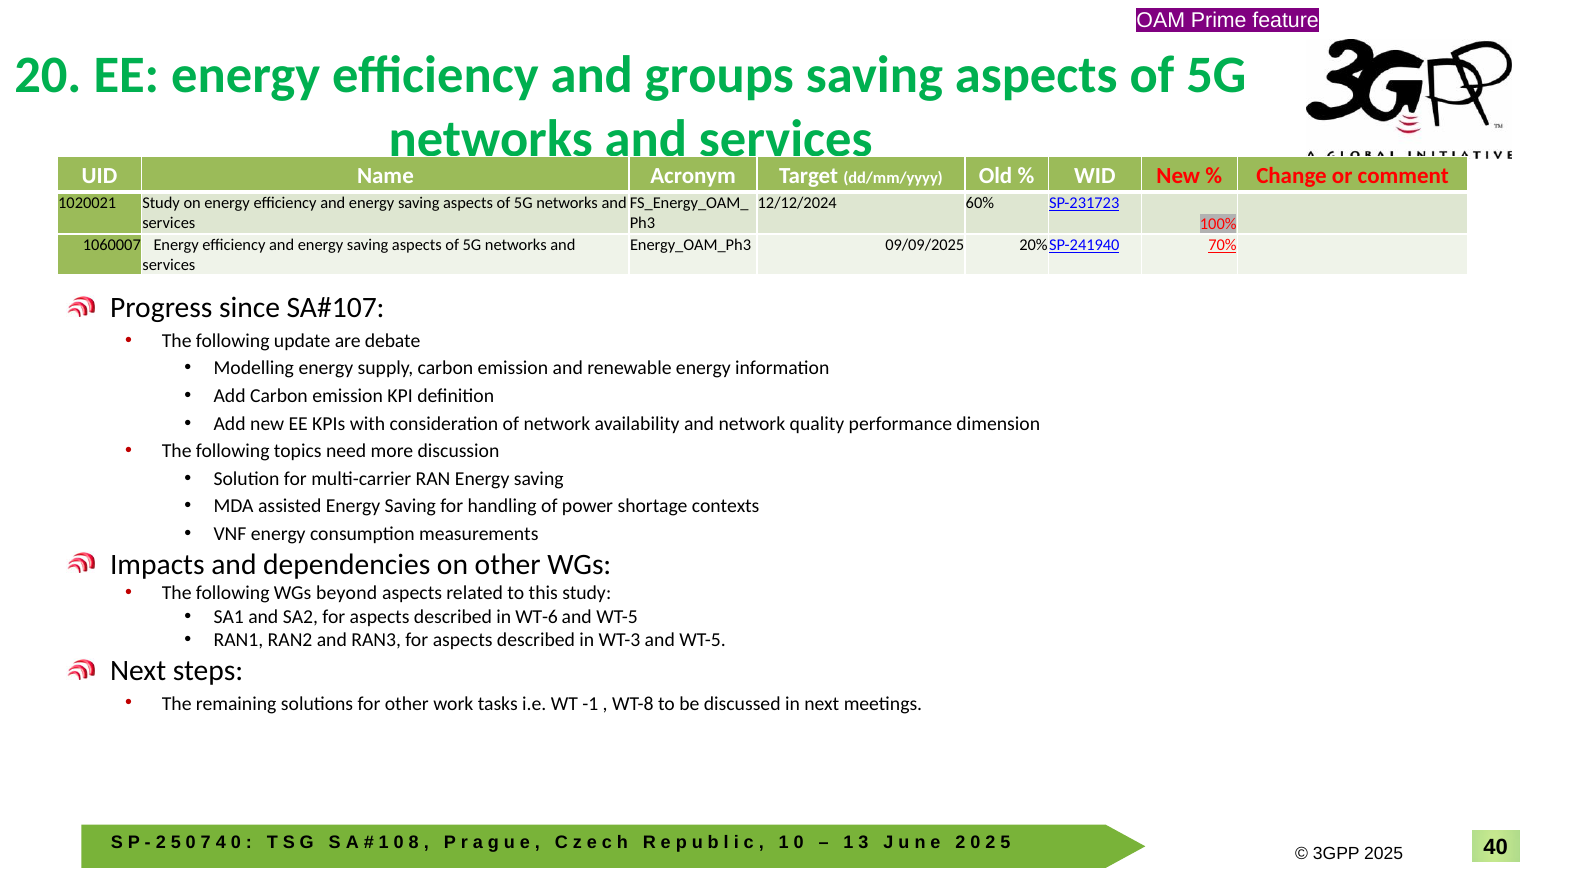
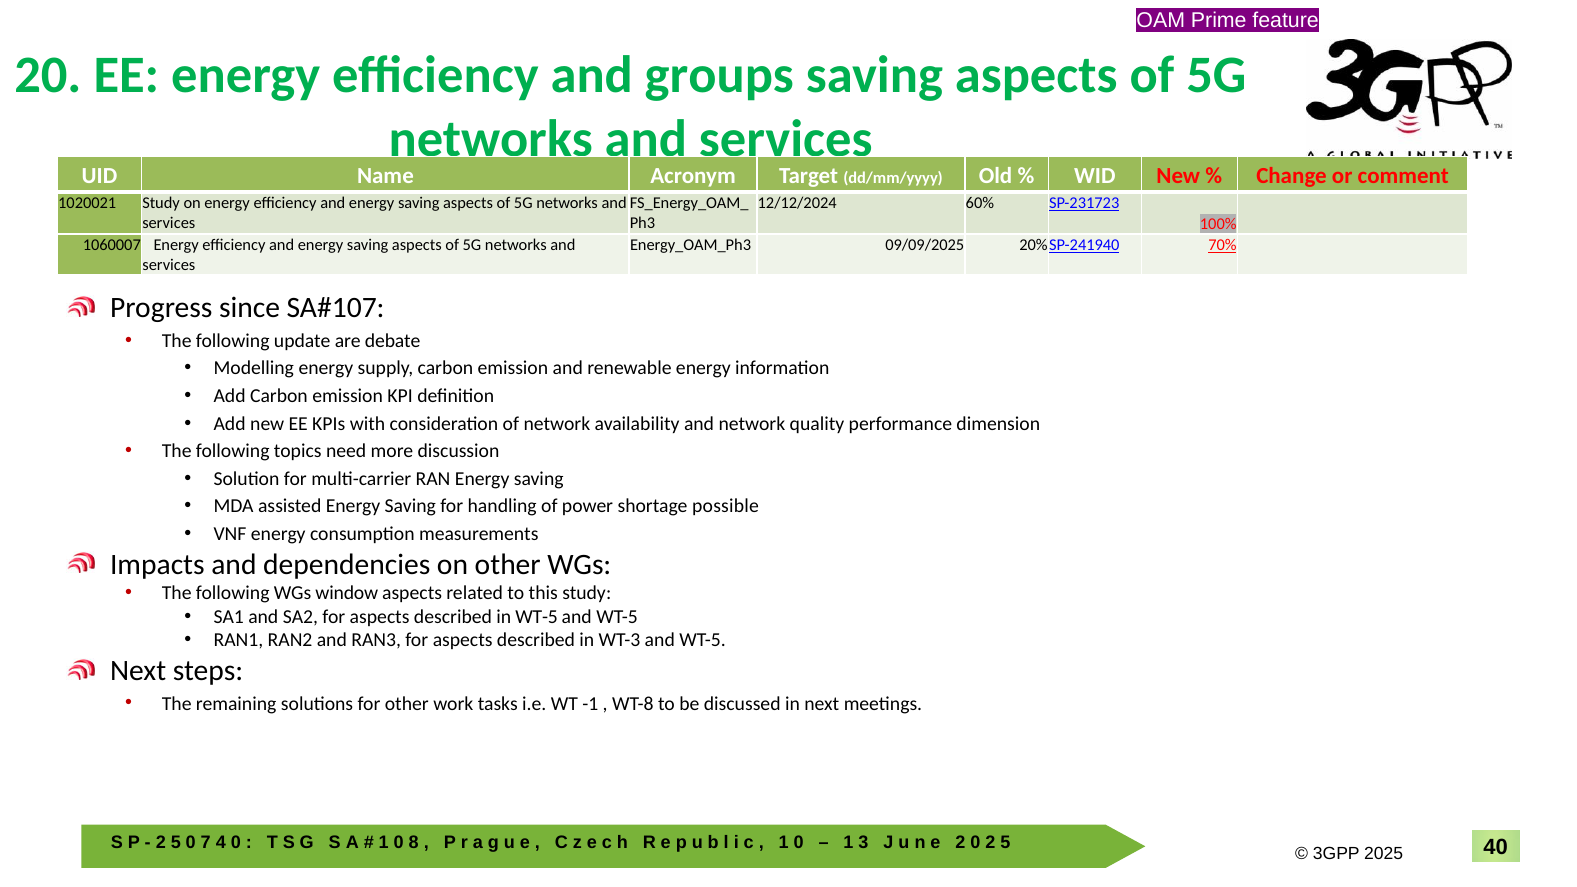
contexts: contexts -> possible (726, 506)
beyond: beyond -> window (347, 593)
in WT-6: WT-6 -> WT-5 (537, 617)
